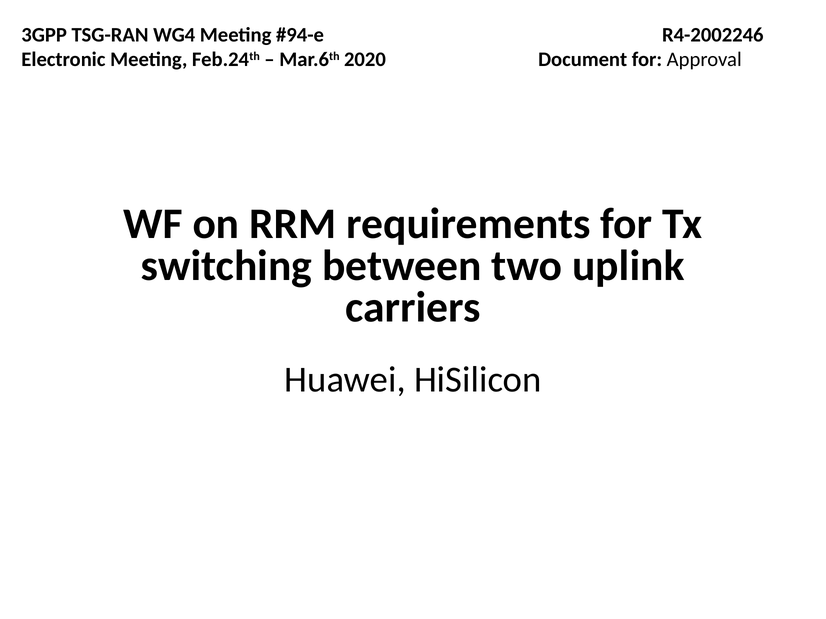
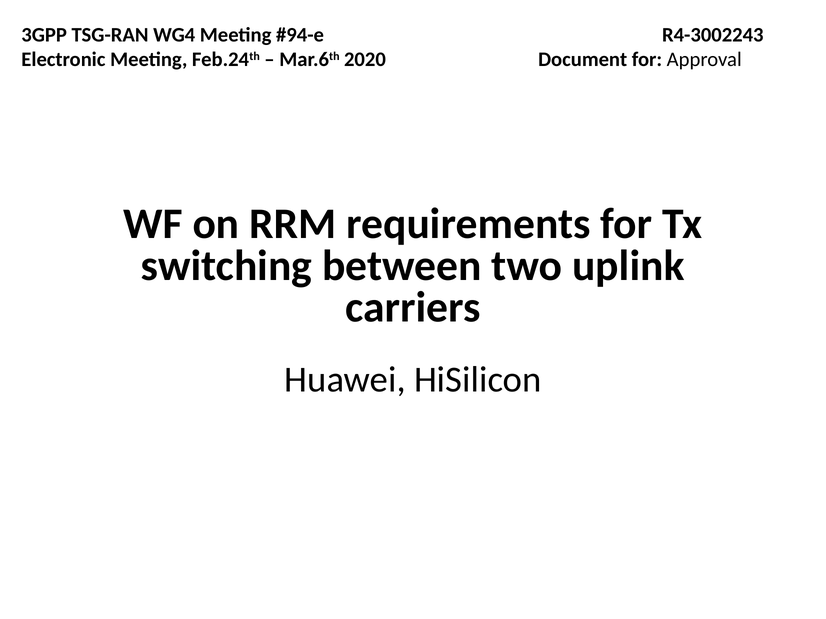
R4-2002246: R4-2002246 -> R4-3002243 (713, 35)
